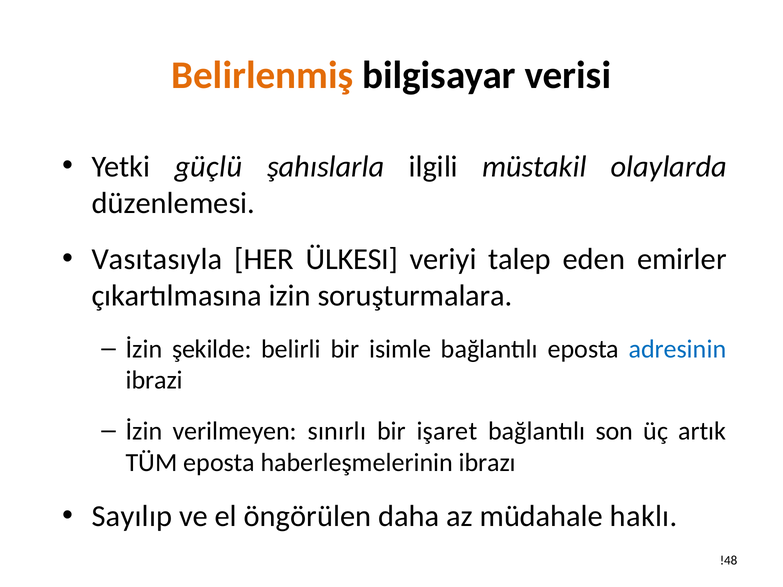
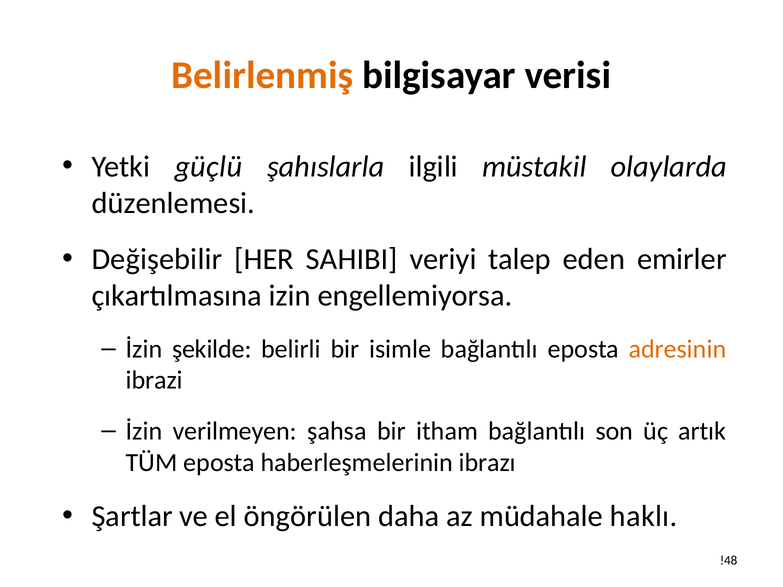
Vasıtasıyla: Vasıtasıyla -> Değişebilir (157, 259)
ÜLKESI: ÜLKESI -> SAHIBI (352, 259)
soruşturmalara: soruşturmalara -> engellemiyorsa (415, 296)
adresinin colour: blue -> orange (677, 349)
sınırlı: sınırlı -> şahsa (337, 431)
işaret: işaret -> itham (447, 431)
Sayılıp: Sayılıp -> Şartlar (132, 516)
